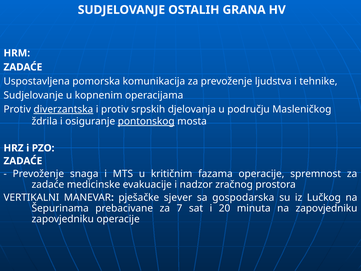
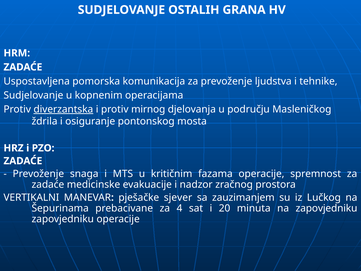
srpskih: srpskih -> mirnog (148, 109)
pontonskog underline: present -> none (146, 121)
gospodarska: gospodarska -> zauzimanjem (243, 197)
7: 7 -> 4 (179, 208)
